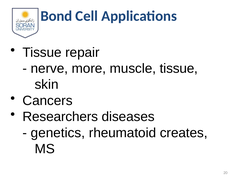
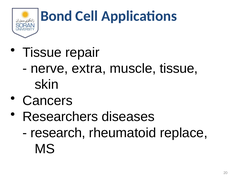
more: more -> extra (89, 69)
genetics: genetics -> research (58, 133)
creates: creates -> replace (184, 133)
